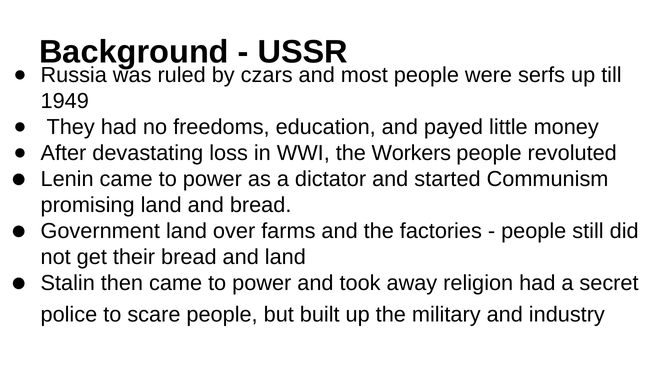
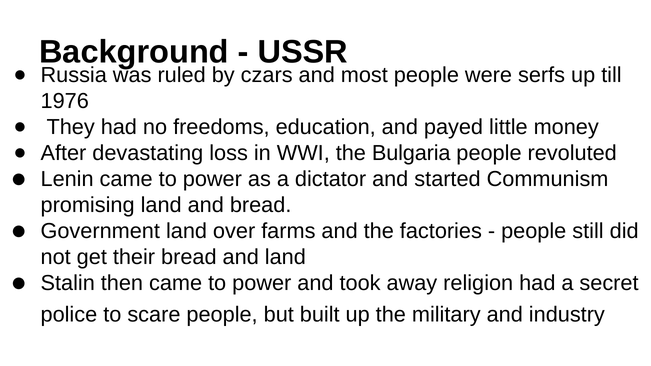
1949: 1949 -> 1976 (65, 101)
Workers: Workers -> Bulgaria (411, 153)
